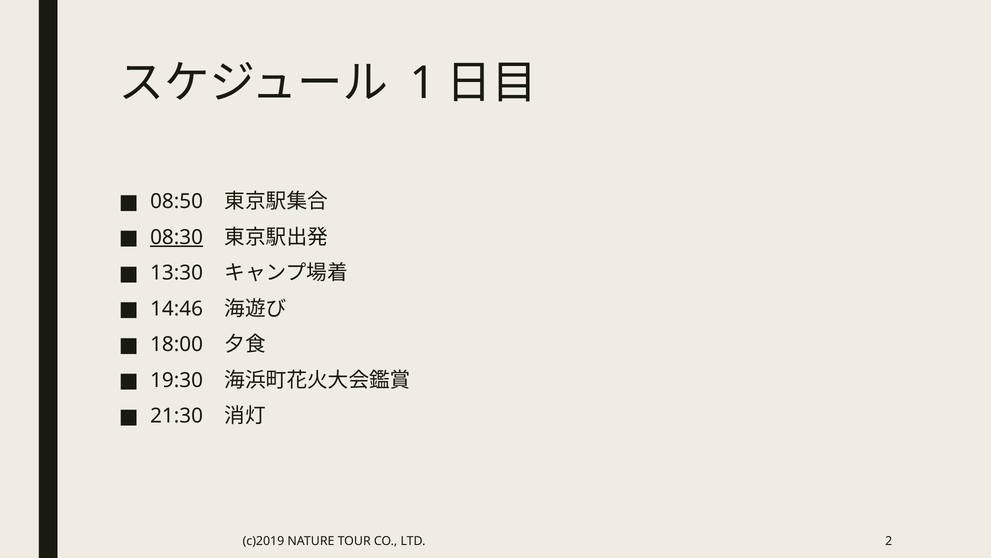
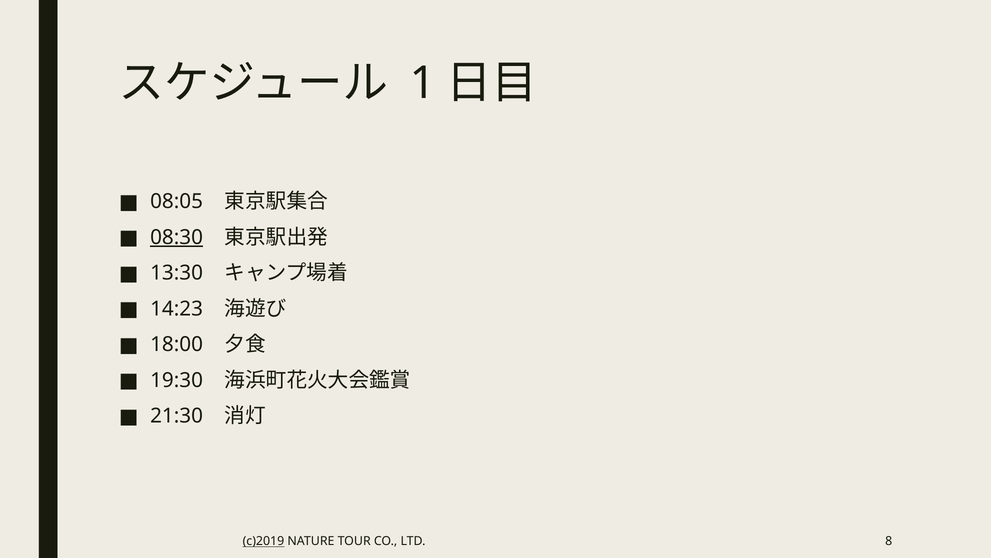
08:50: 08:50 -> 08:05 (177, 201)
14:46: 14:46 -> 14:23 (177, 308)
c)2019 underline: none -> present (263, 541)
2: 2 -> 8 (889, 541)
